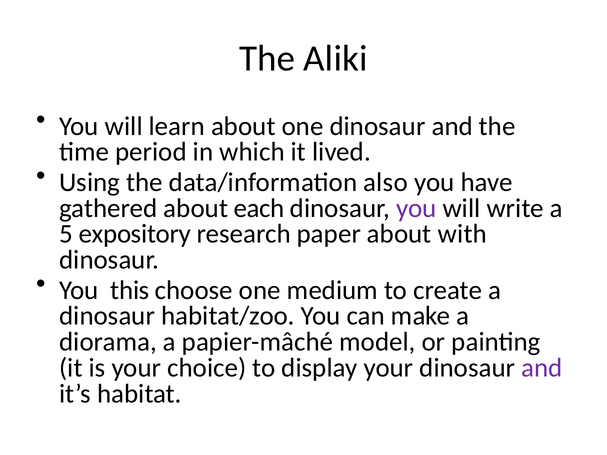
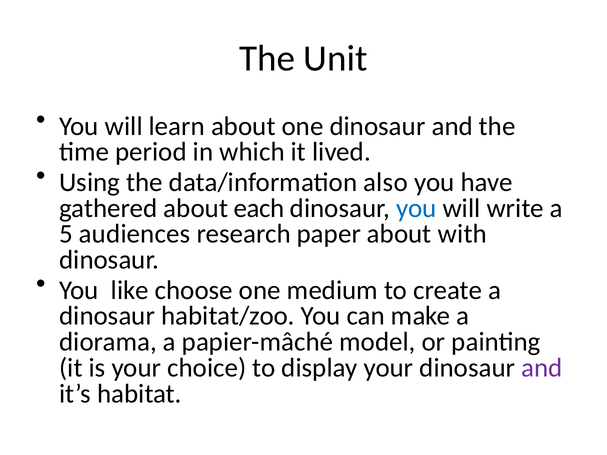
Aliki: Aliki -> Unit (336, 59)
you colour: purple -> blue (416, 208)
expository: expository -> audiences (135, 234)
this: this -> like (130, 290)
